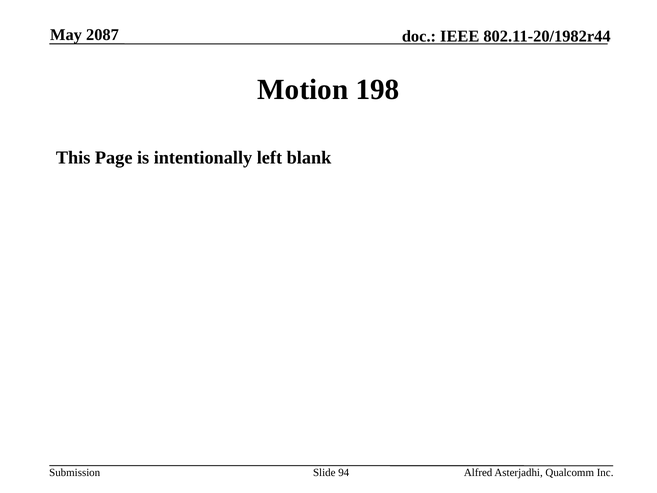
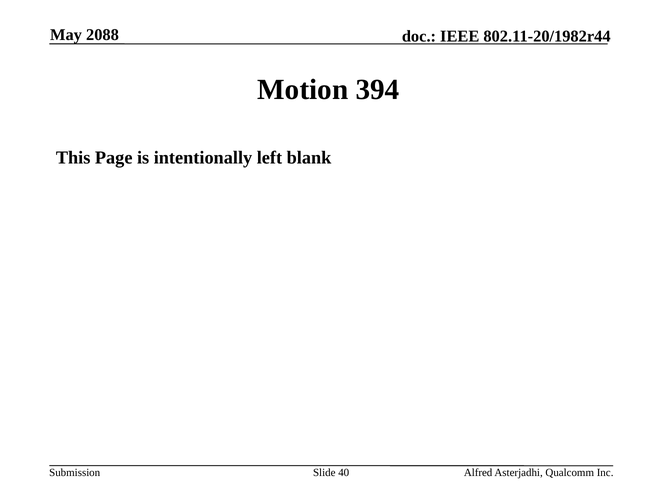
2087: 2087 -> 2088 (102, 35)
198: 198 -> 394 (377, 90)
94: 94 -> 40 (344, 473)
